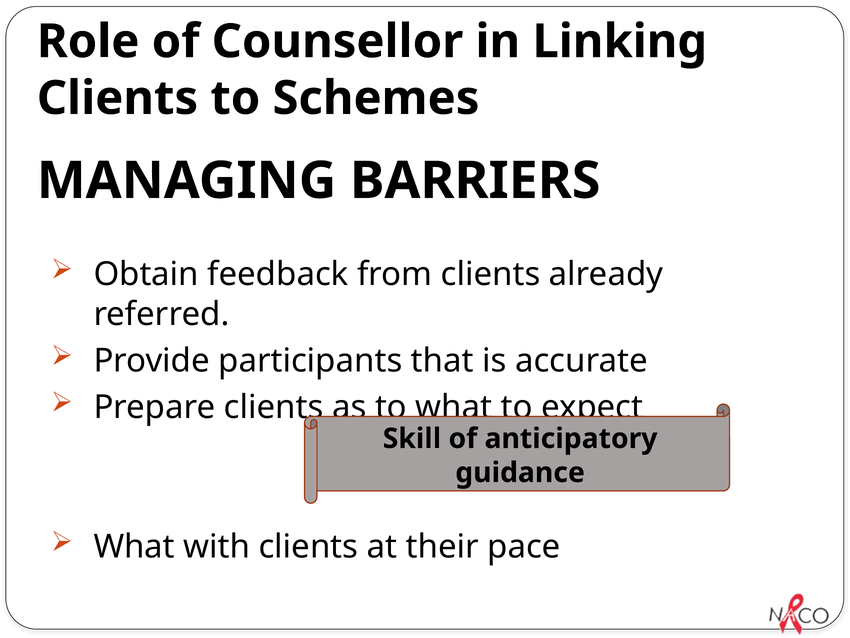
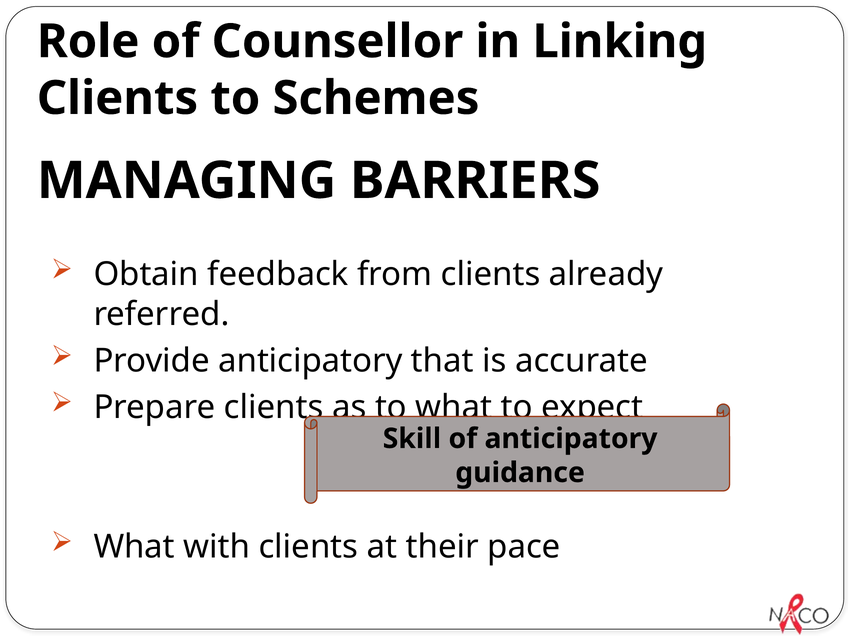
Provide participants: participants -> anticipatory (310, 360)
